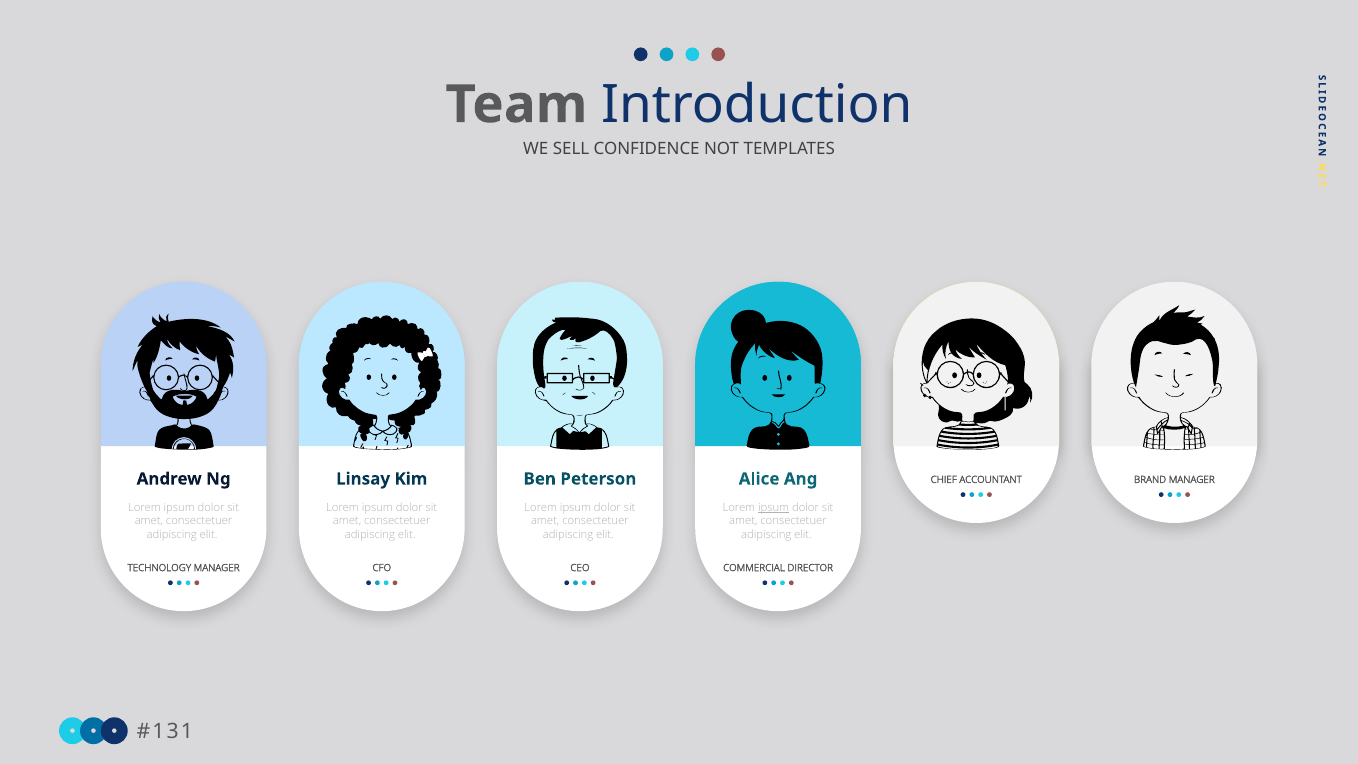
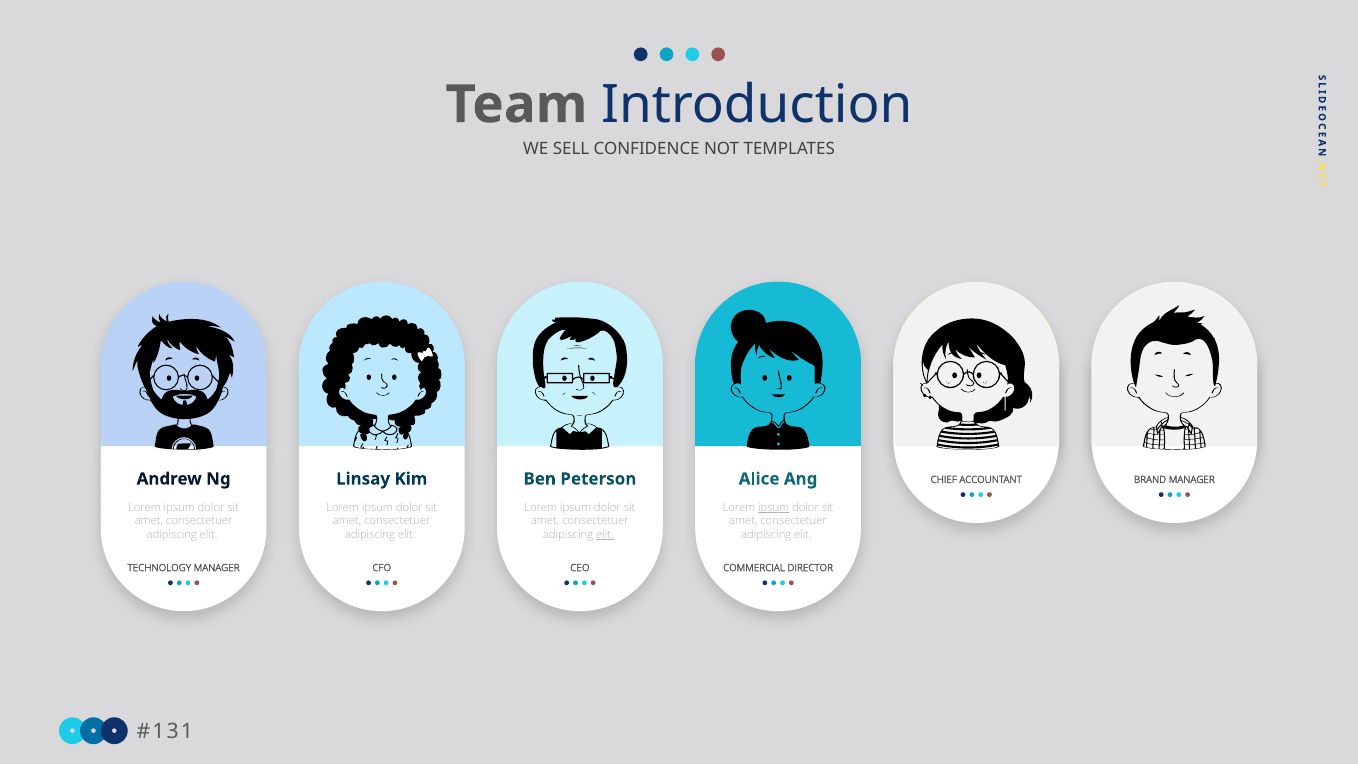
elit underline: none -> present (605, 534)
